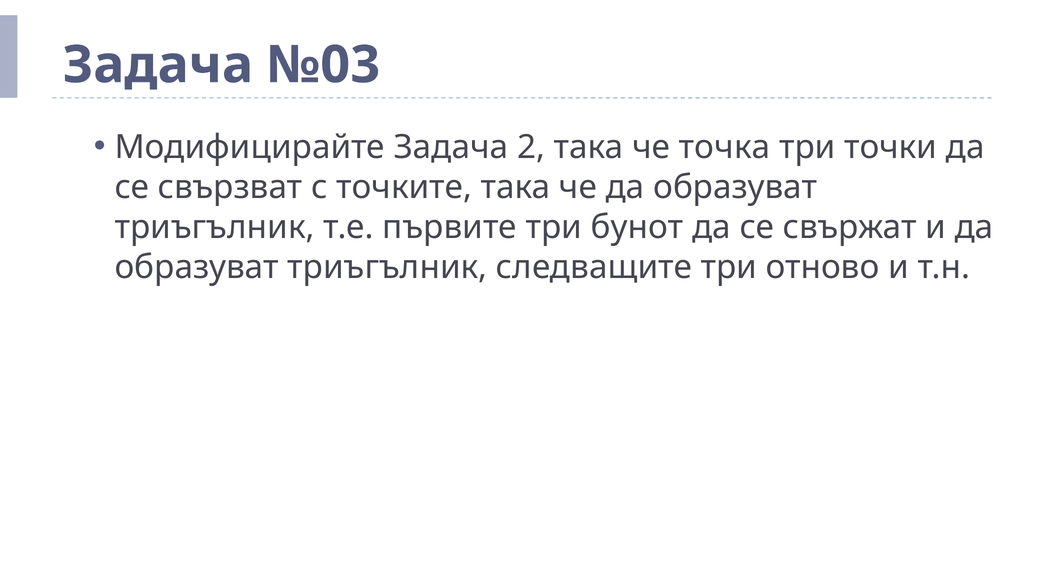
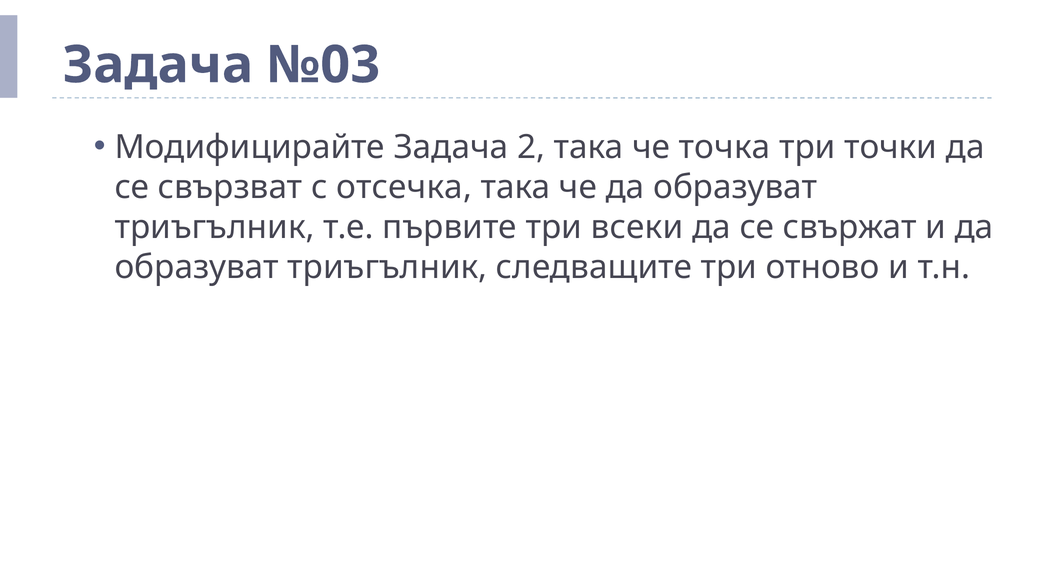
точките: точките -> отсечка (404, 187)
бунот: бунот -> всеки (637, 227)
